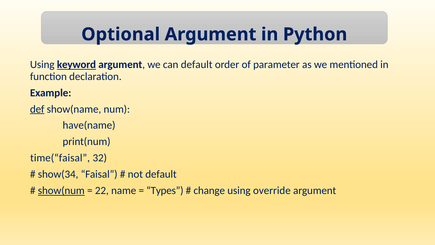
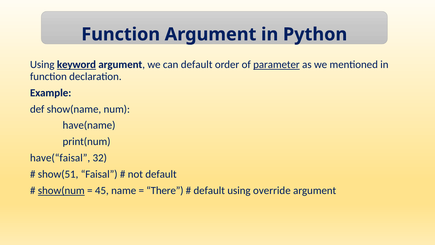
Optional: Optional -> Function (121, 34)
parameter underline: none -> present (276, 65)
def underline: present -> none (37, 109)
time(“faisal: time(“faisal -> have(“faisal (60, 158)
show(34: show(34 -> show(51 (58, 174)
22: 22 -> 45 (102, 190)
Types: Types -> There (165, 190)
change: change -> default (209, 190)
